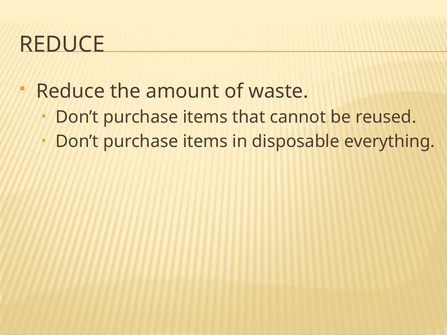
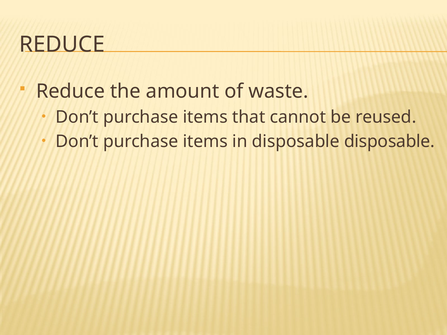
disposable everything: everything -> disposable (390, 142)
